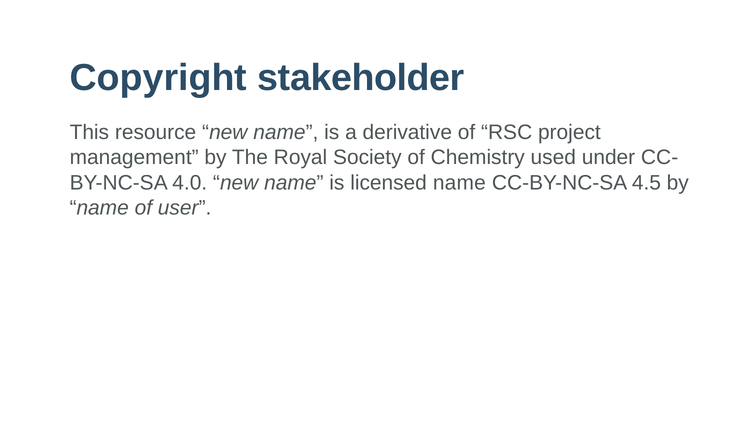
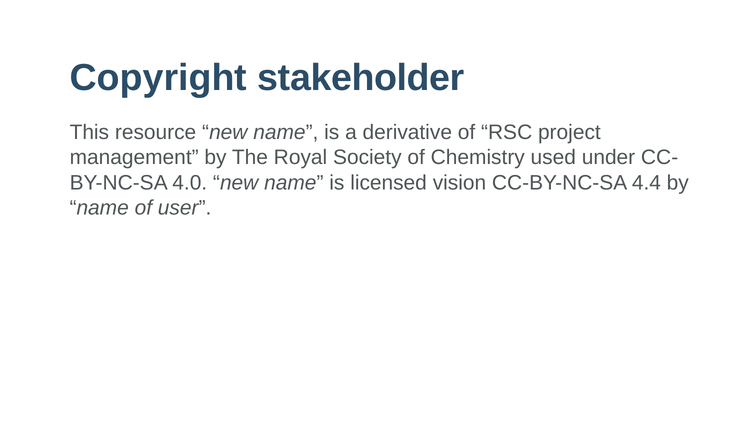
licensed name: name -> vision (459, 183)
4.5: 4.5 -> 4.4 (646, 183)
